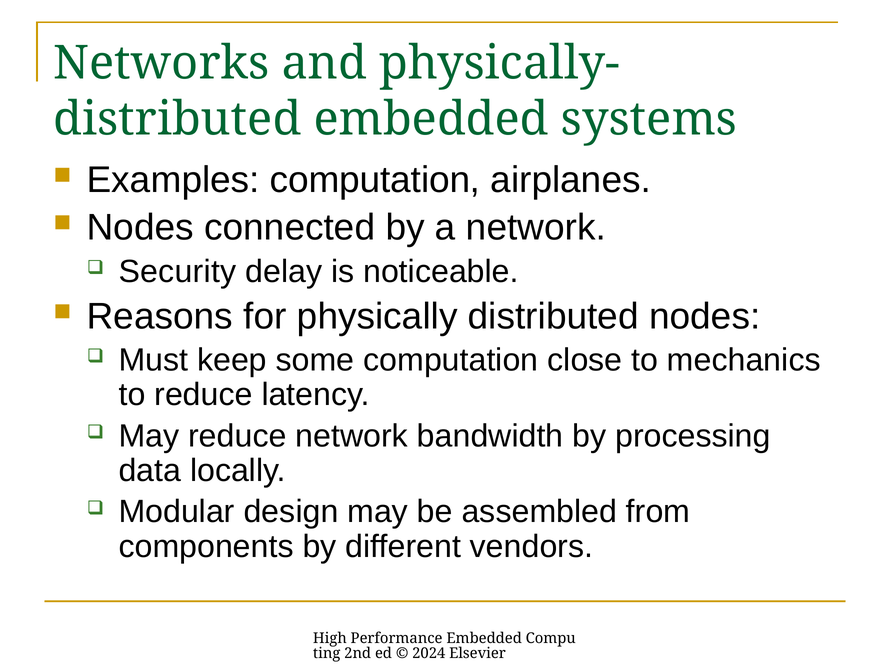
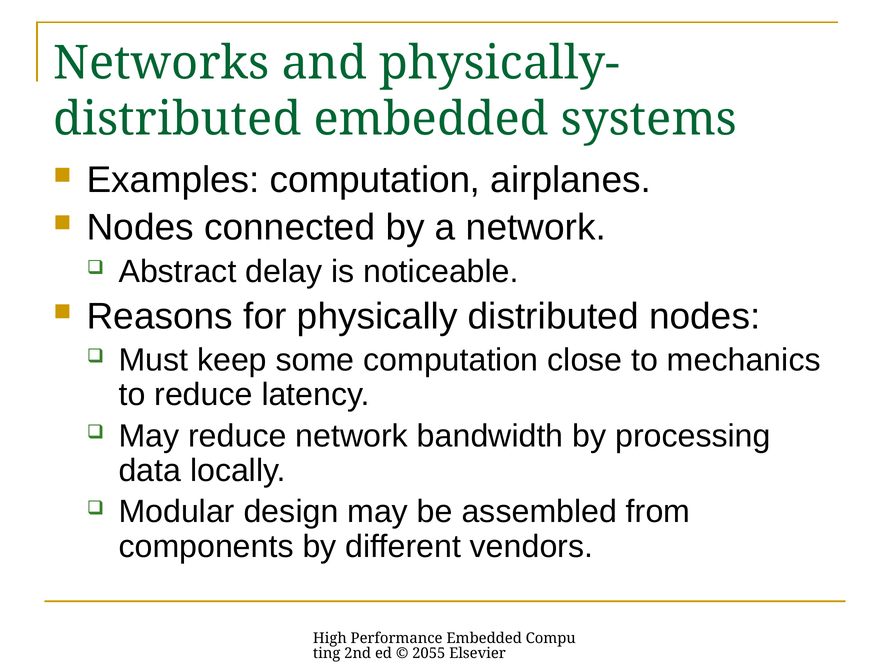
Security: Security -> Abstract (178, 271)
2024: 2024 -> 2055 (429, 653)
